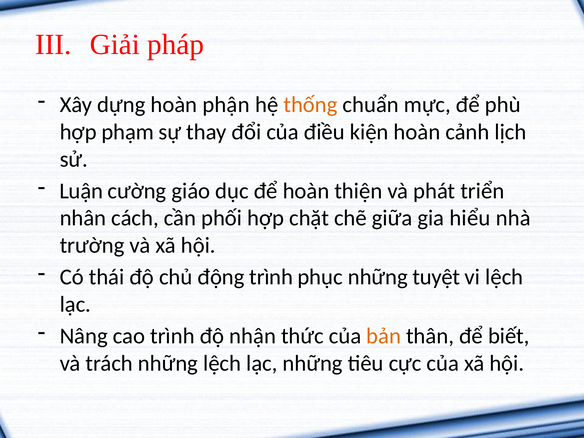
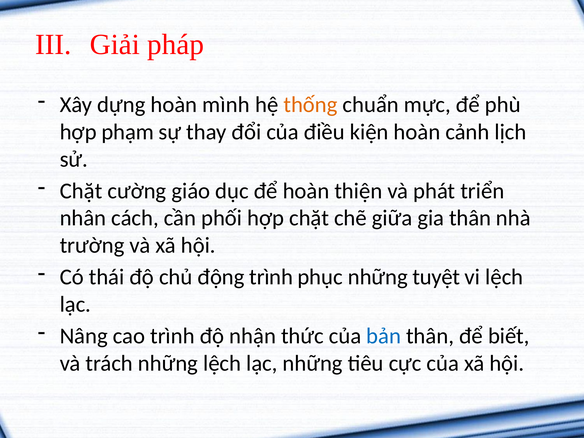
phận: phận -> mình (226, 105)
Luận: Luận -> Chặt (81, 191)
gia hiểu: hiểu -> thân (470, 218)
bản colour: orange -> blue (384, 336)
